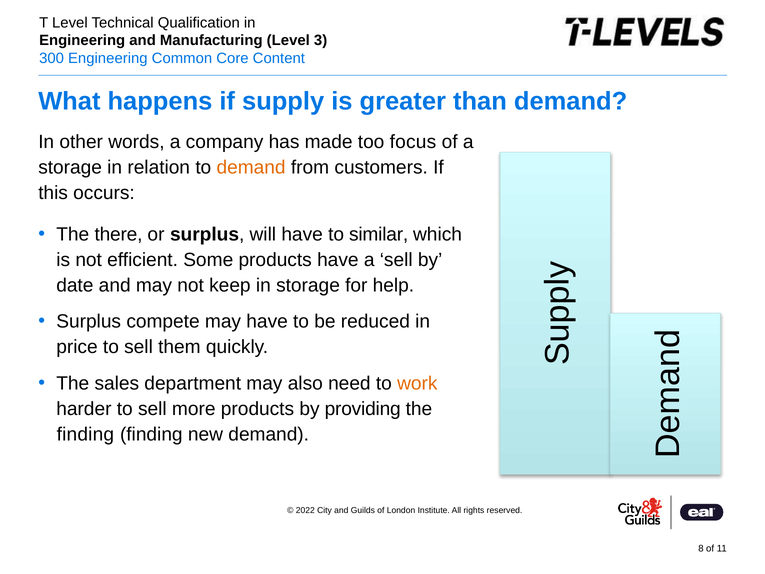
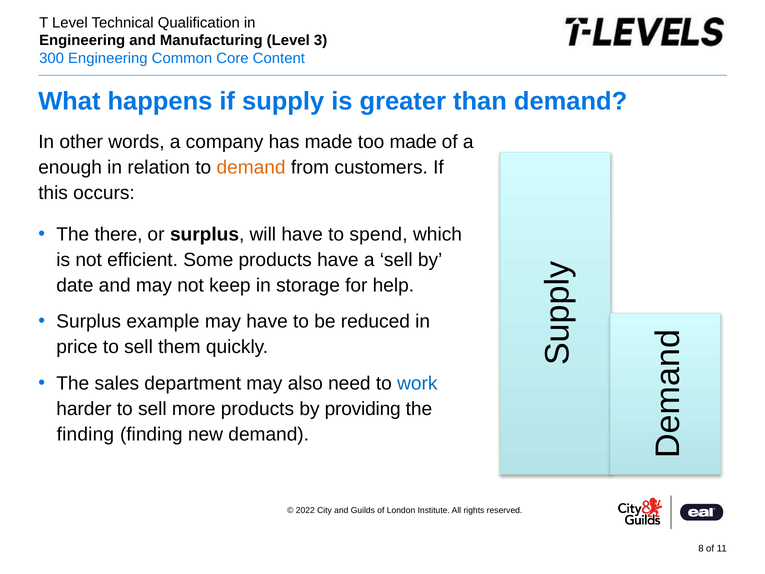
too focus: focus -> made (413, 142)
storage: storage -> enough (70, 167)
similar: similar -> spend (378, 234)
compete: compete -> example (163, 321)
work colour: orange -> blue (417, 383)
